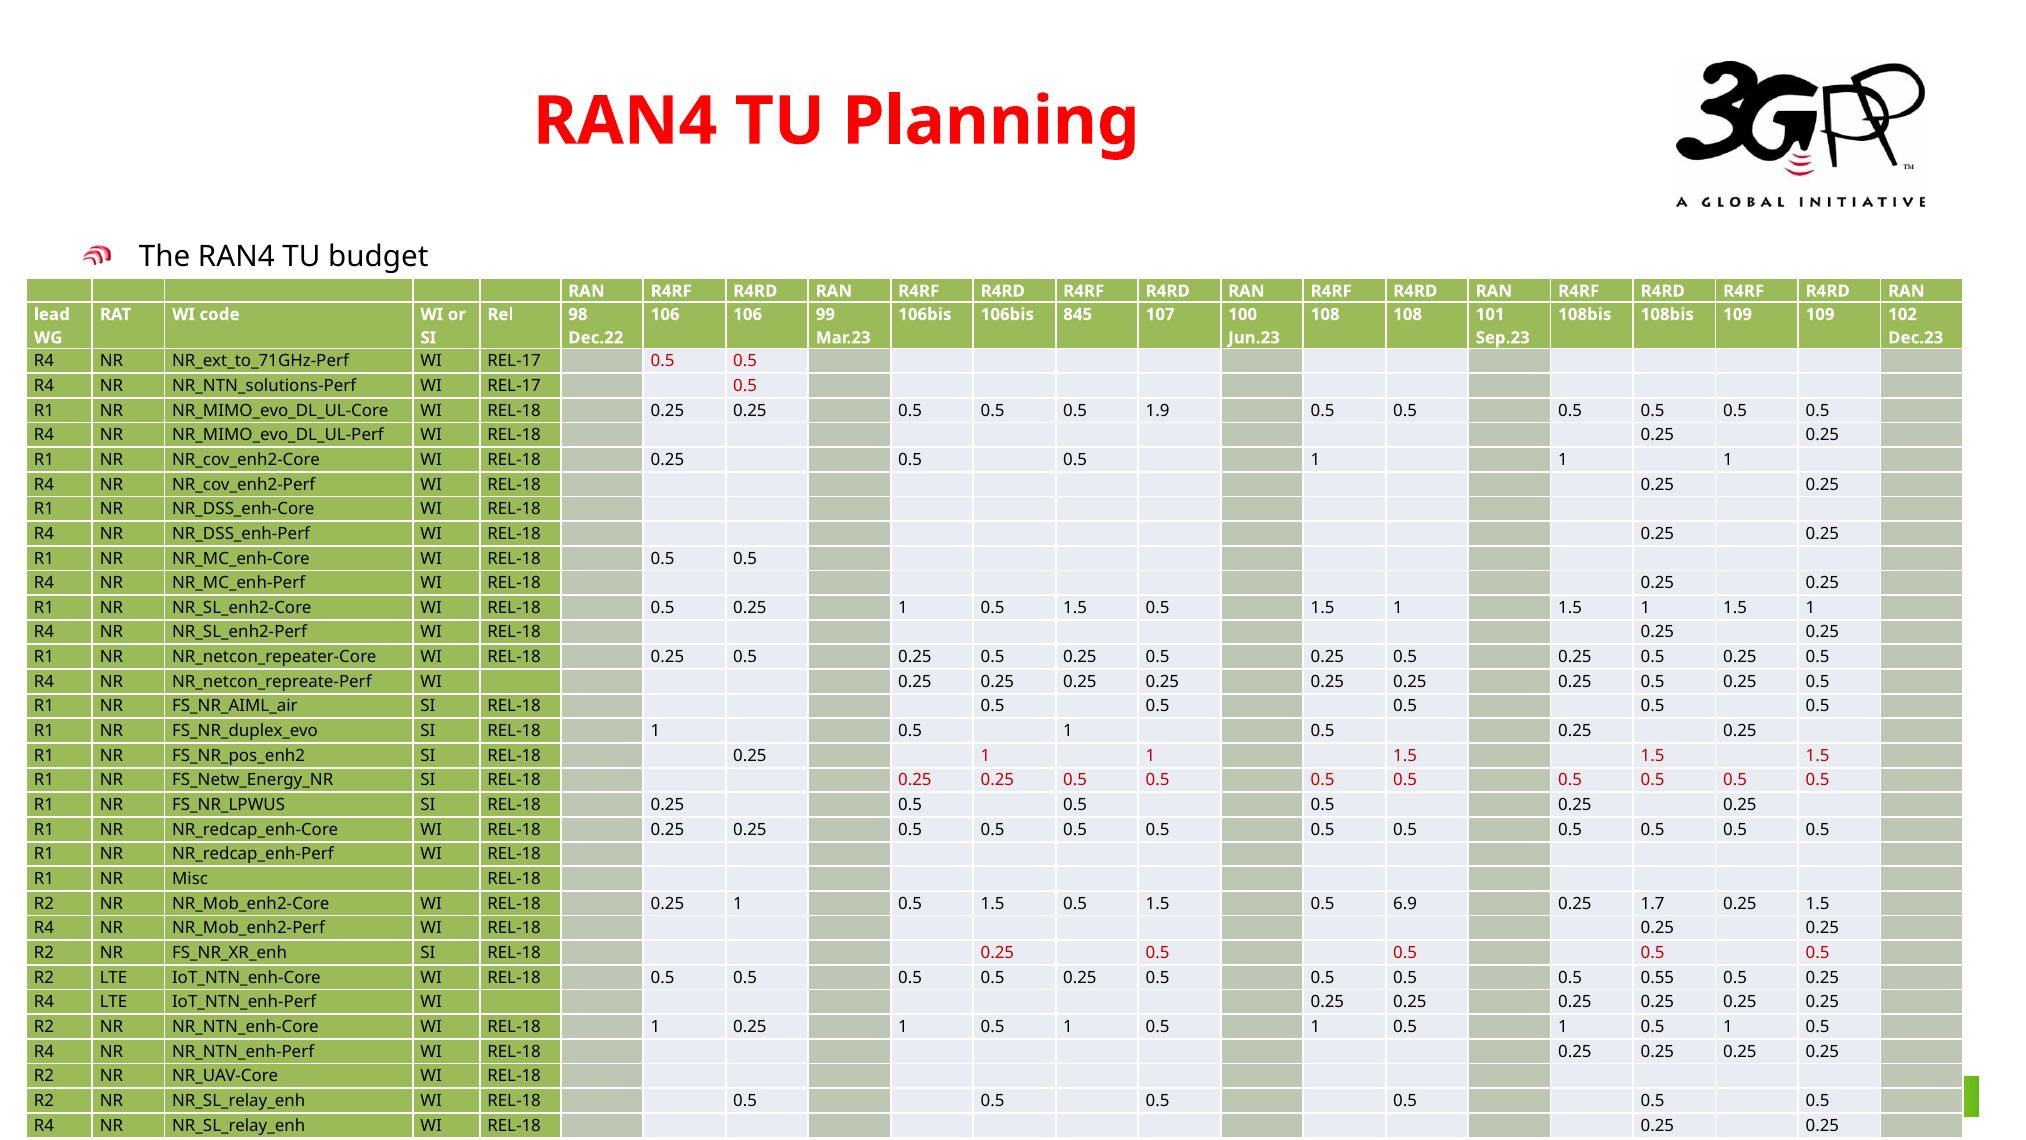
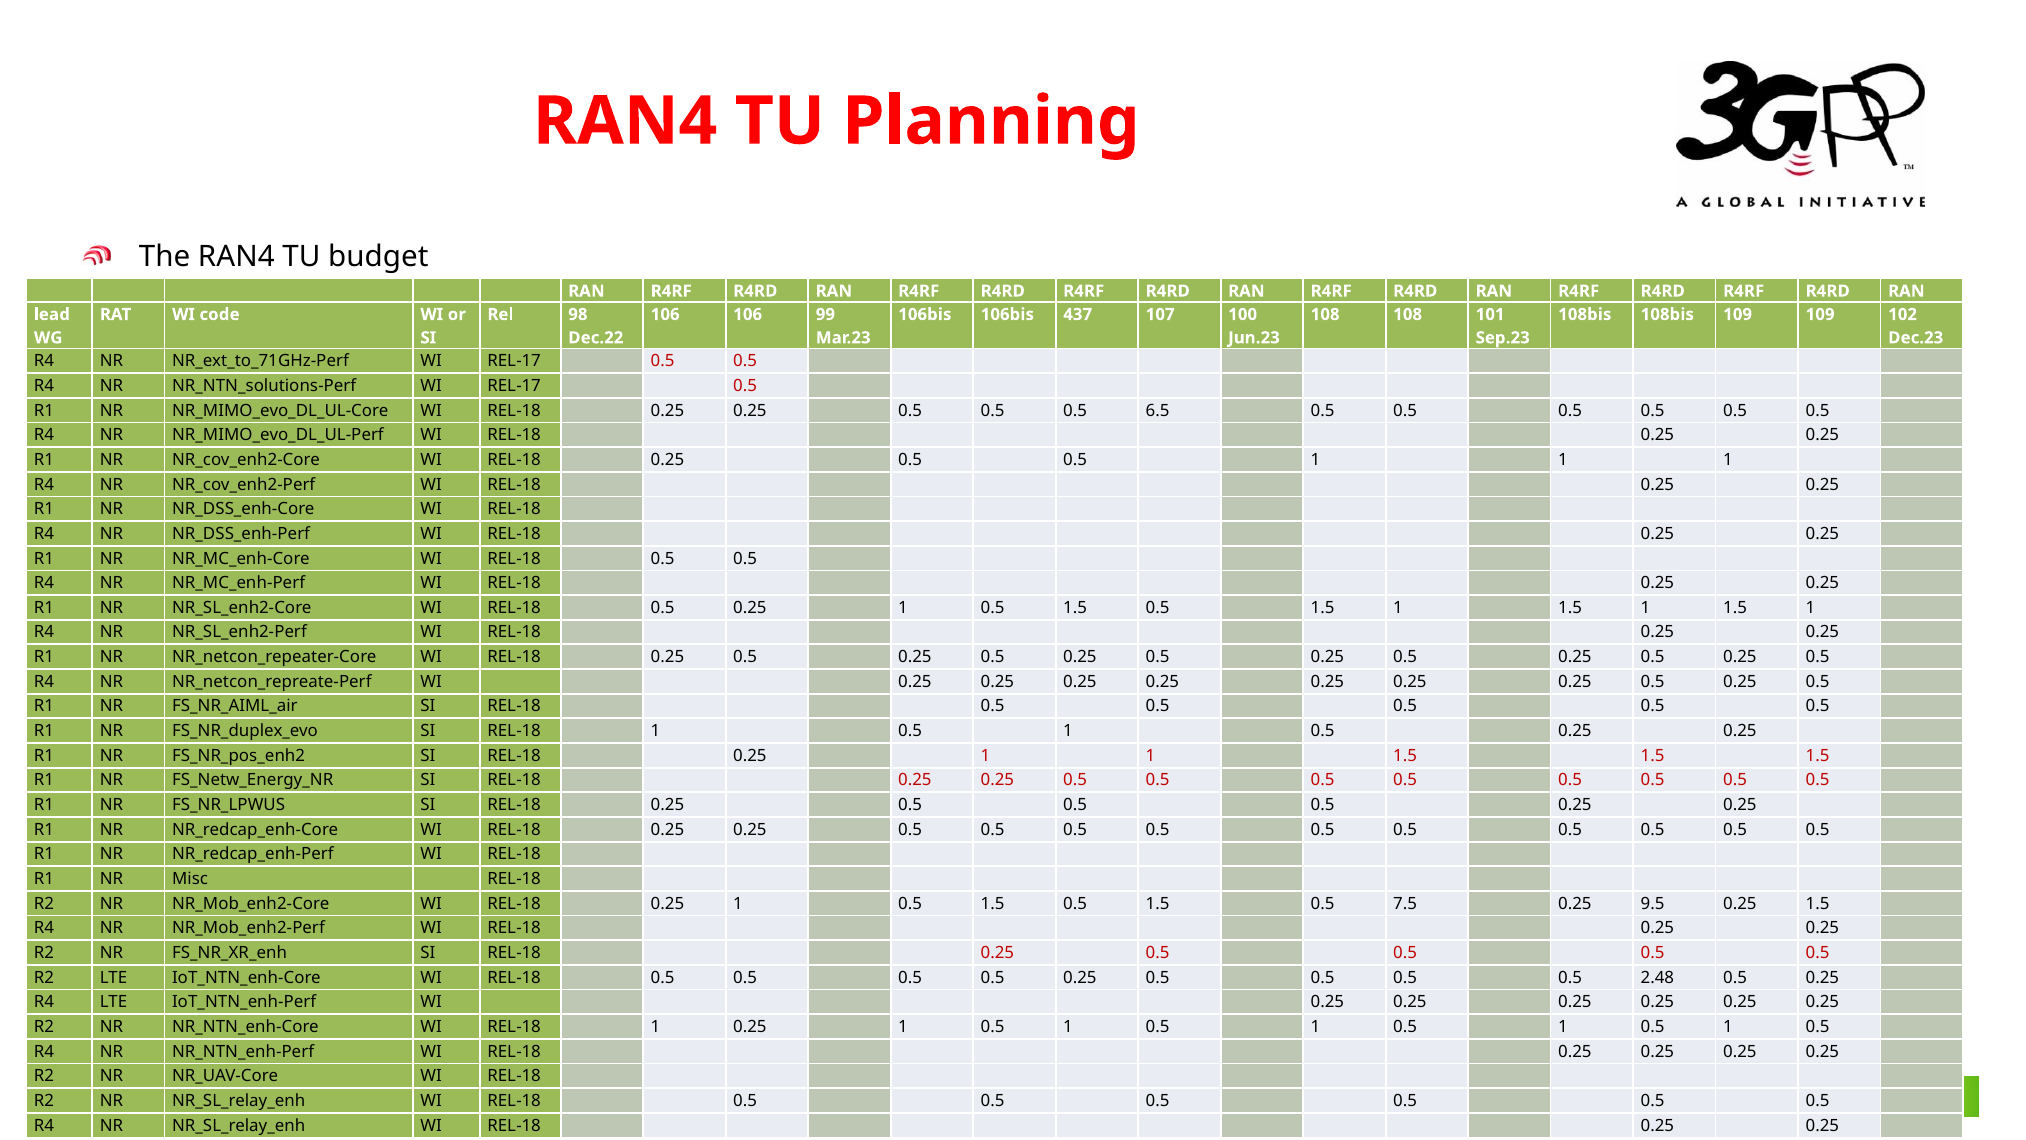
845: 845 -> 437 (1078, 314)
1.9: 1.9 -> 6.5 (1158, 410)
6.9: 6.9 -> 7.5 (1405, 903)
1.7: 1.7 -> 9.5 (1653, 903)
0.55: 0.55 -> 2.48 (1657, 977)
